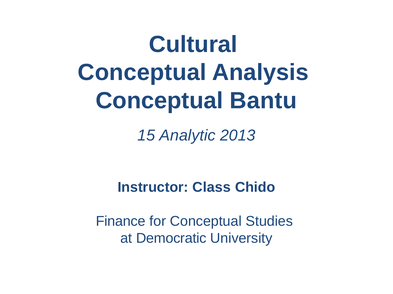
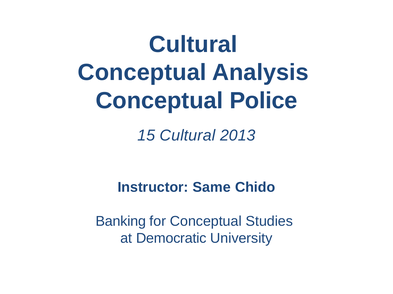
Bantu: Bantu -> Police (264, 101)
15 Analytic: Analytic -> Cultural (188, 136)
Class: Class -> Same (212, 188)
Finance: Finance -> Banking (121, 222)
